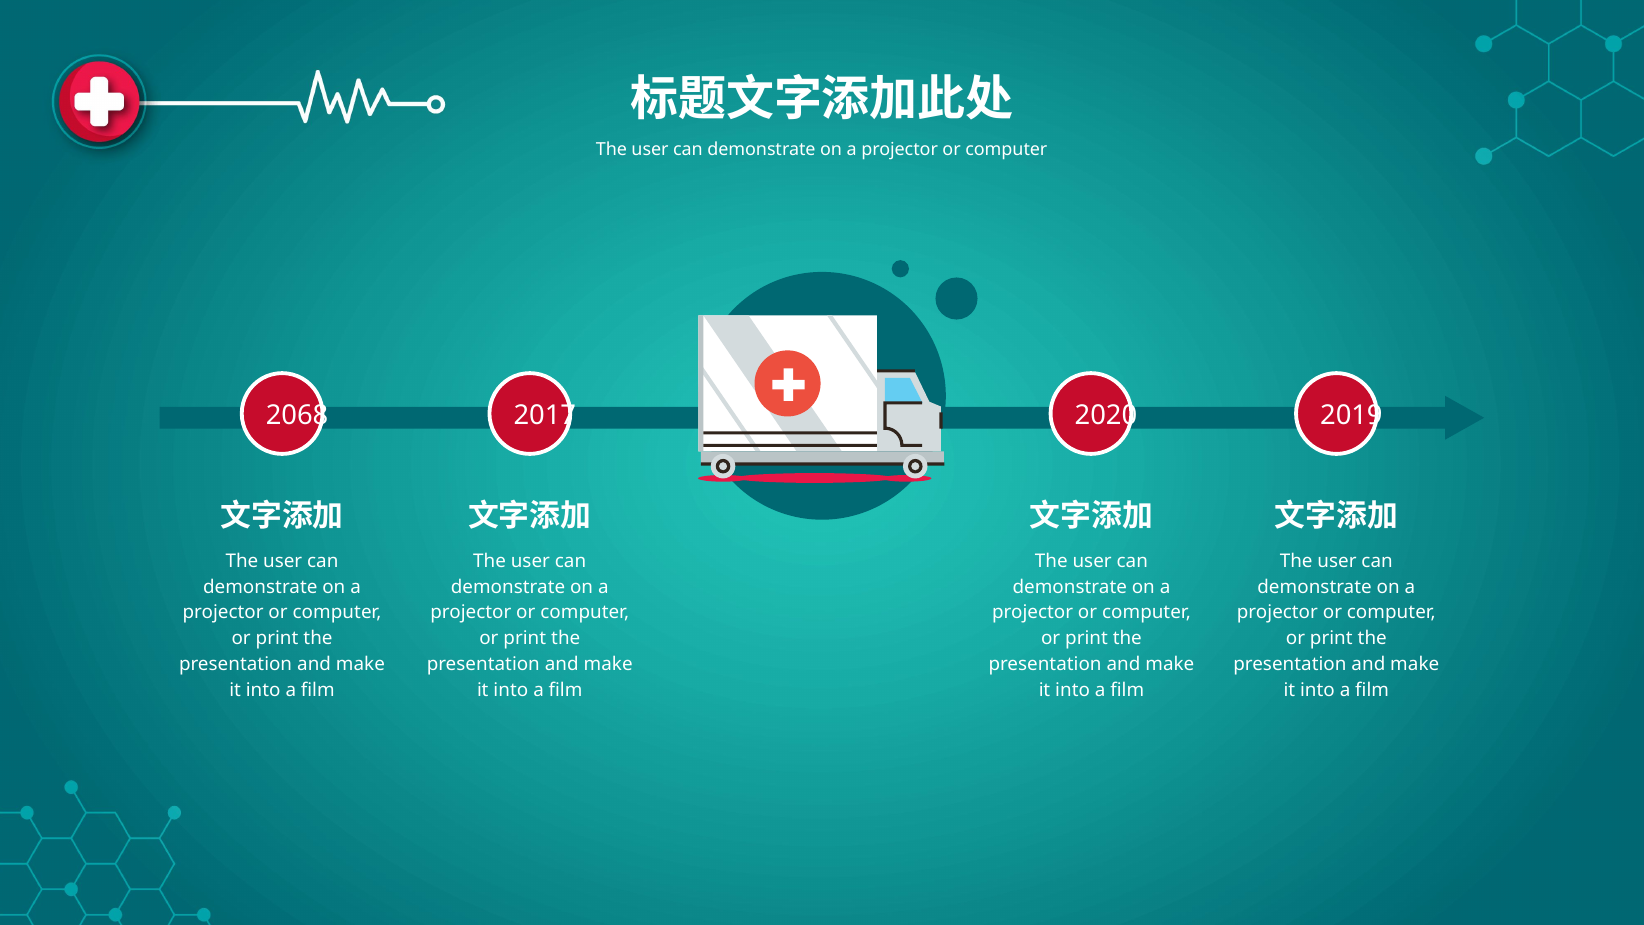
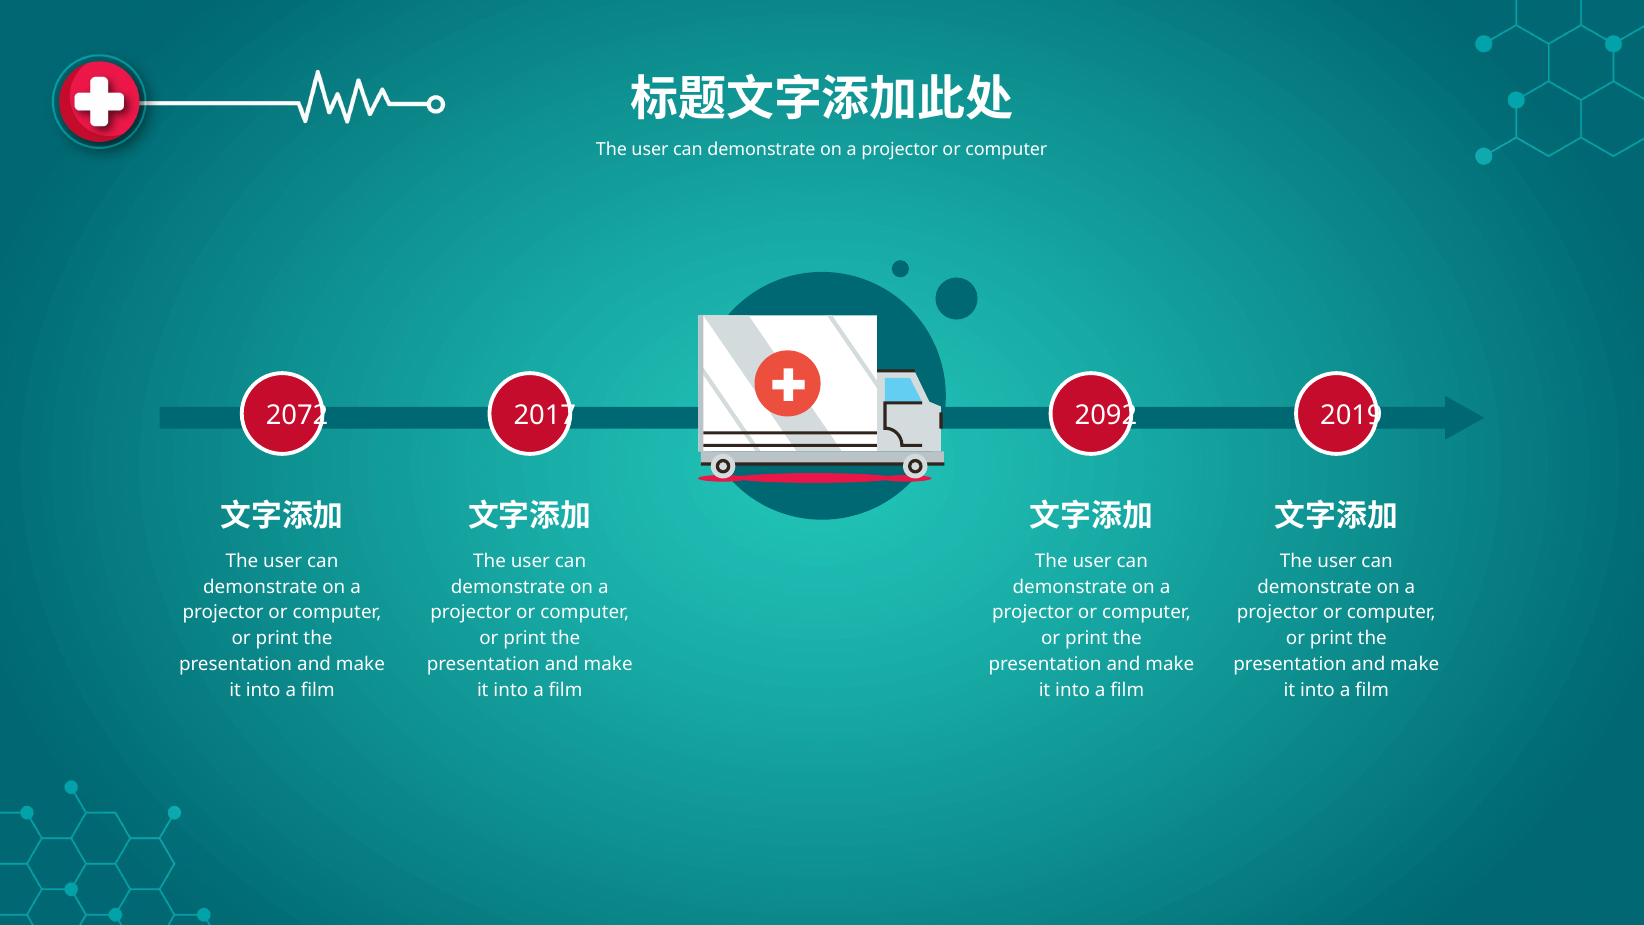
2068: 2068 -> 2072 (297, 415)
2020: 2020 -> 2092 (1106, 415)
